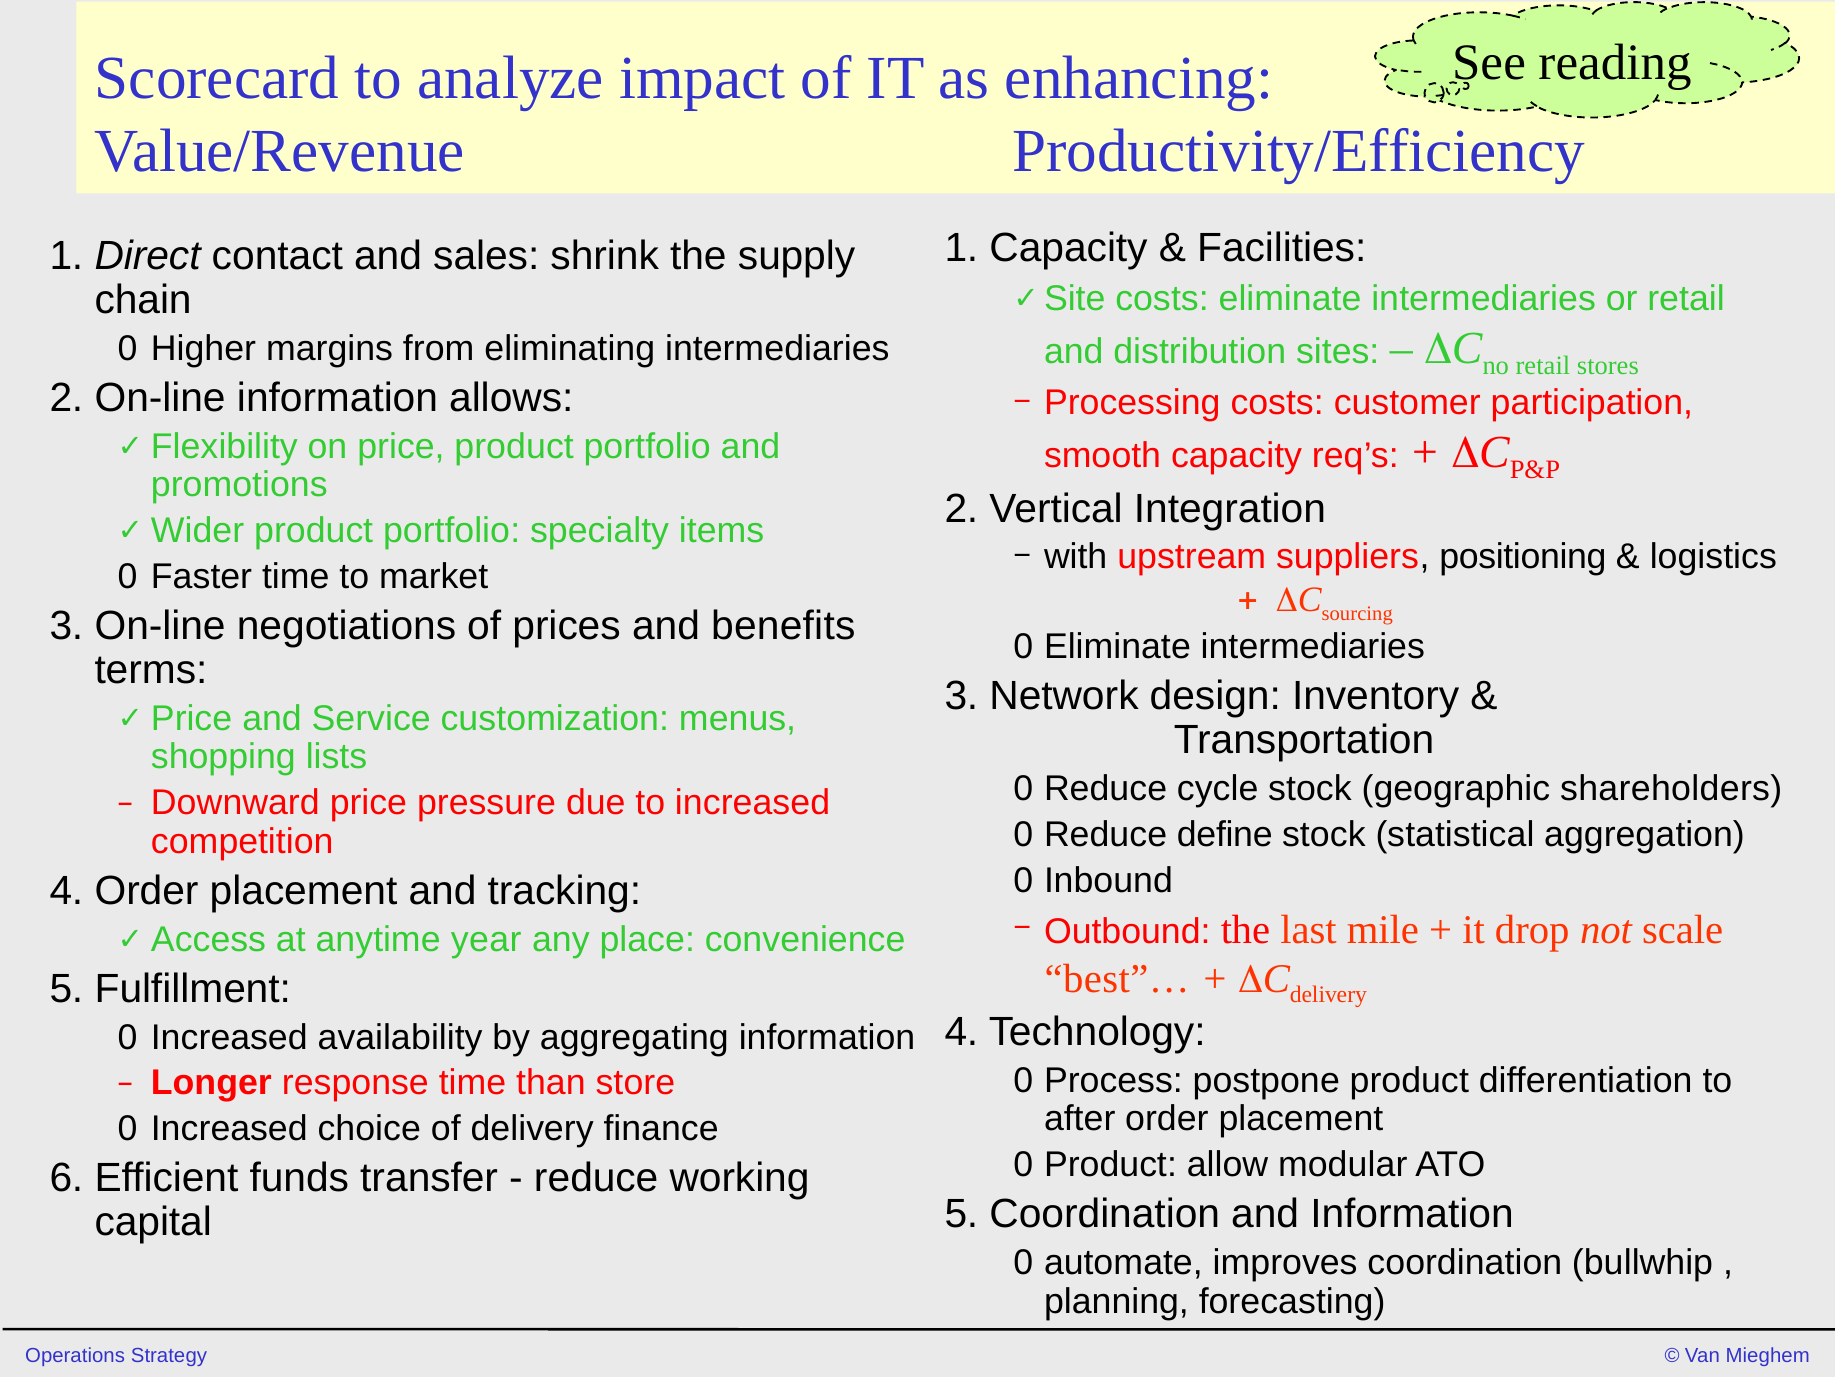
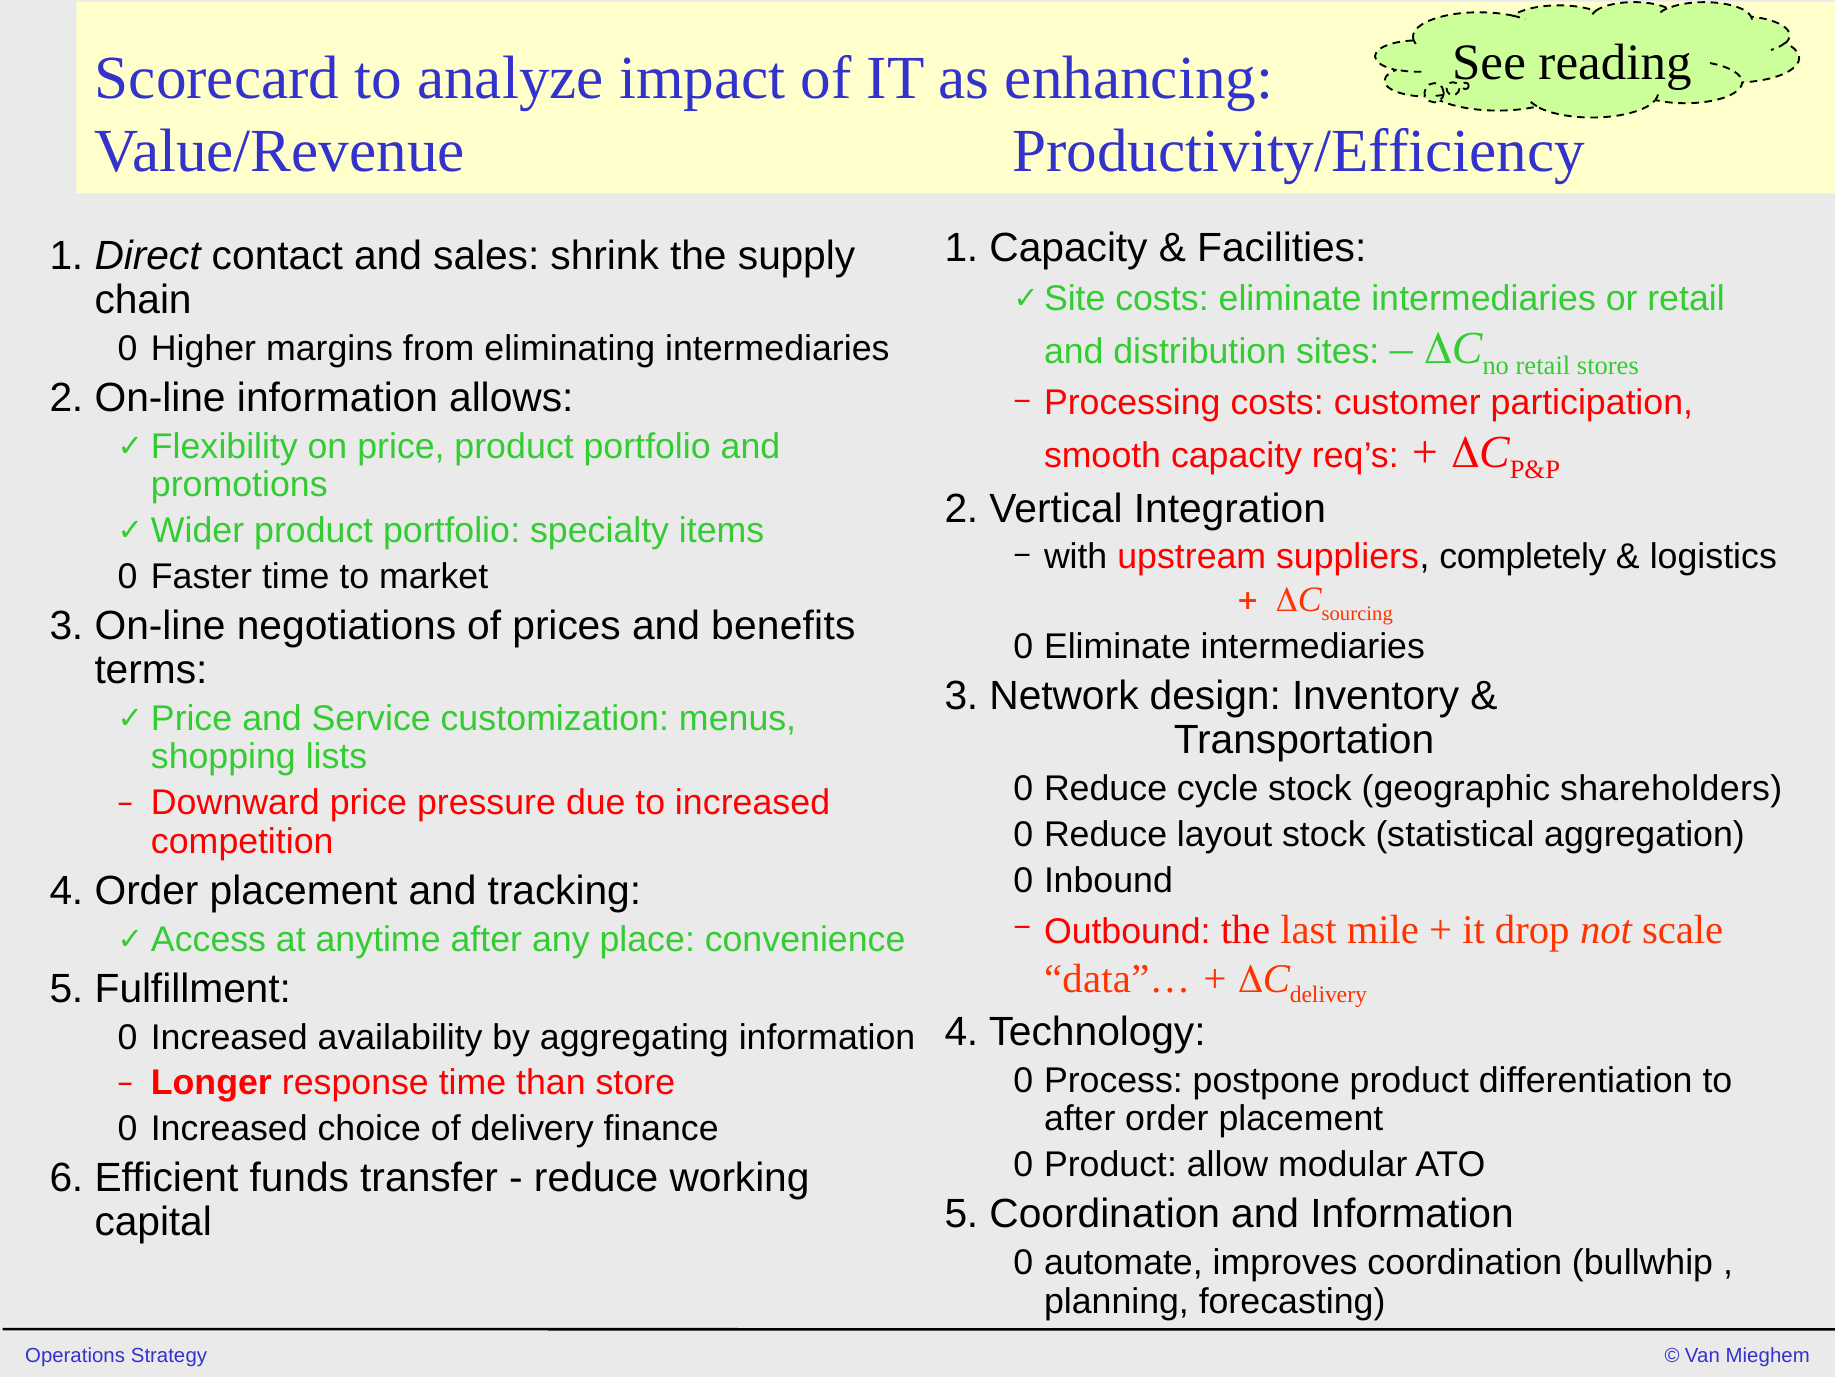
positioning: positioning -> completely (1523, 557)
define: define -> layout (1225, 834)
anytime year: year -> after (486, 939)
best”…: best”… -> data”… (1117, 978)
